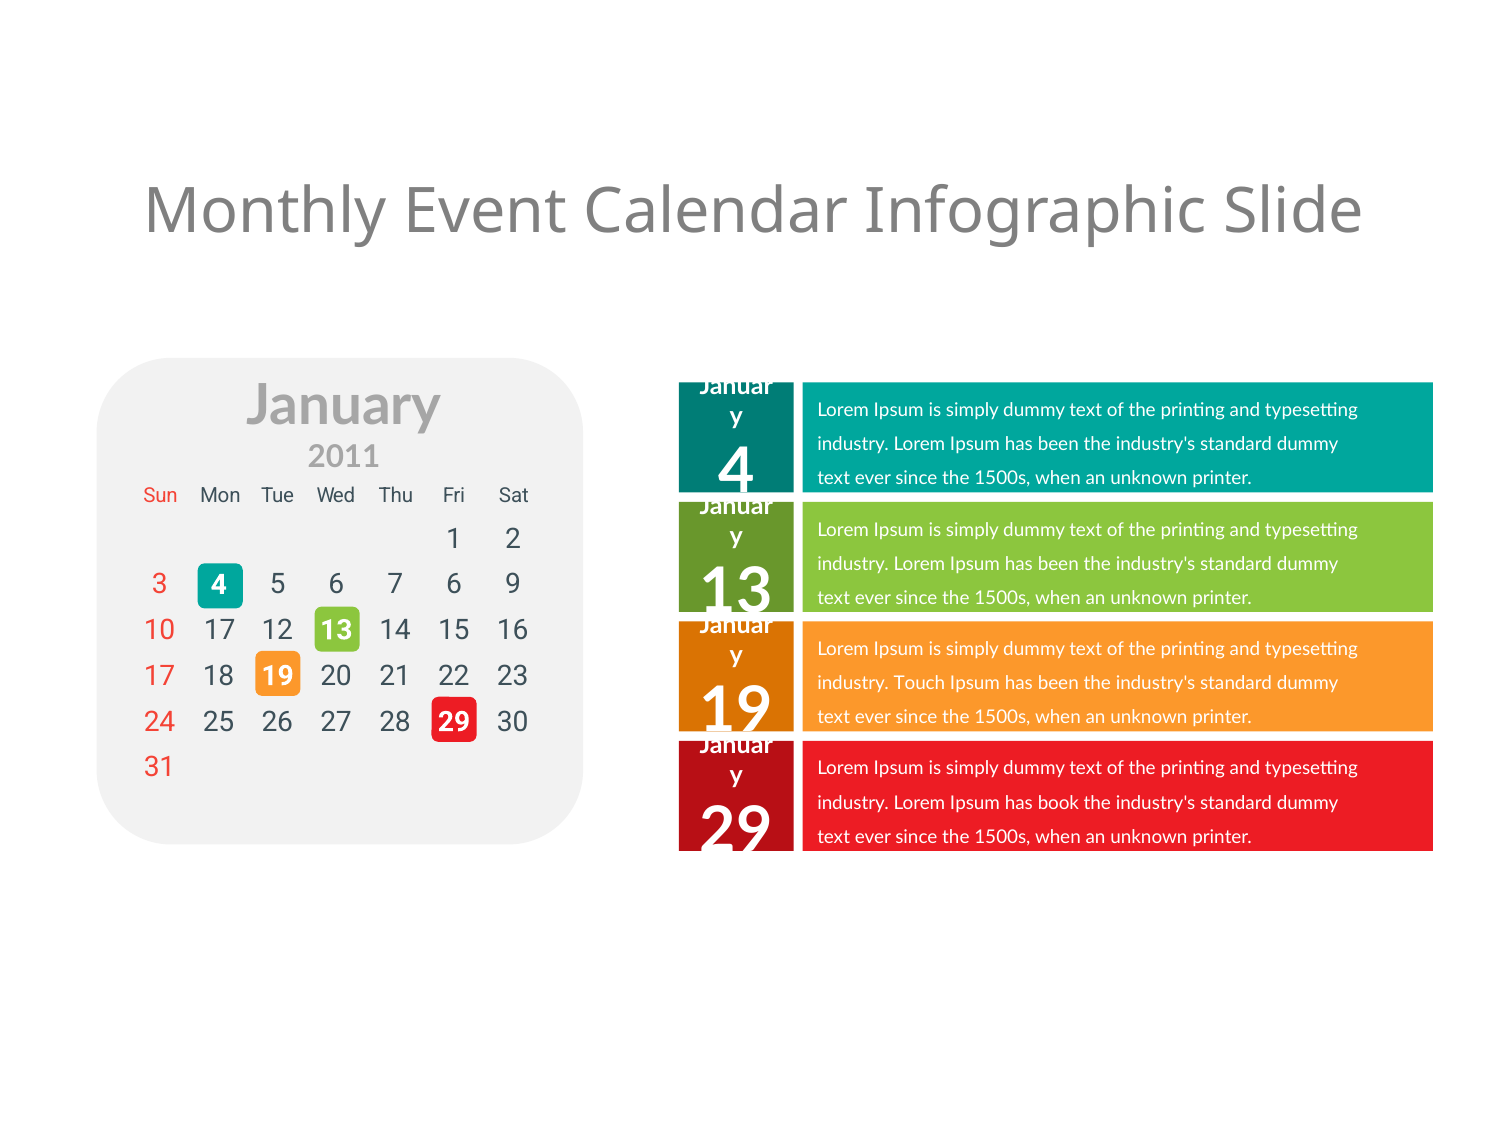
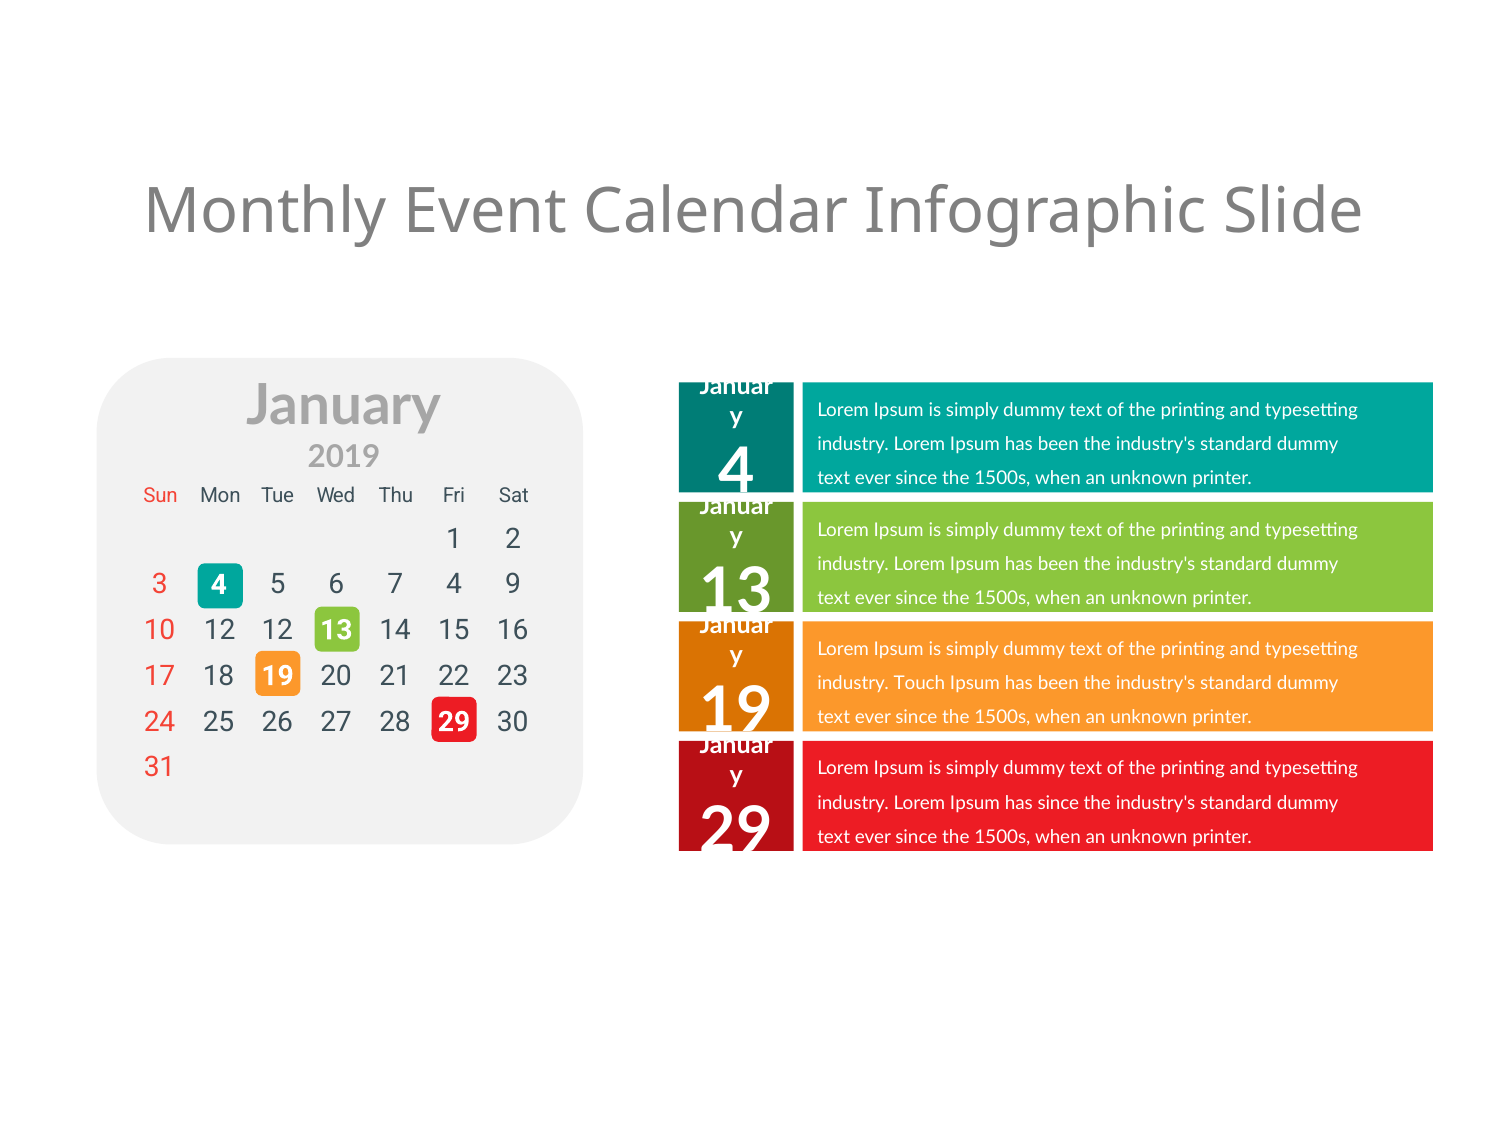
2011: 2011 -> 2019 (344, 457)
7 6: 6 -> 4 (454, 584)
10 17: 17 -> 12 (220, 630)
has book: book -> since (1058, 803)
